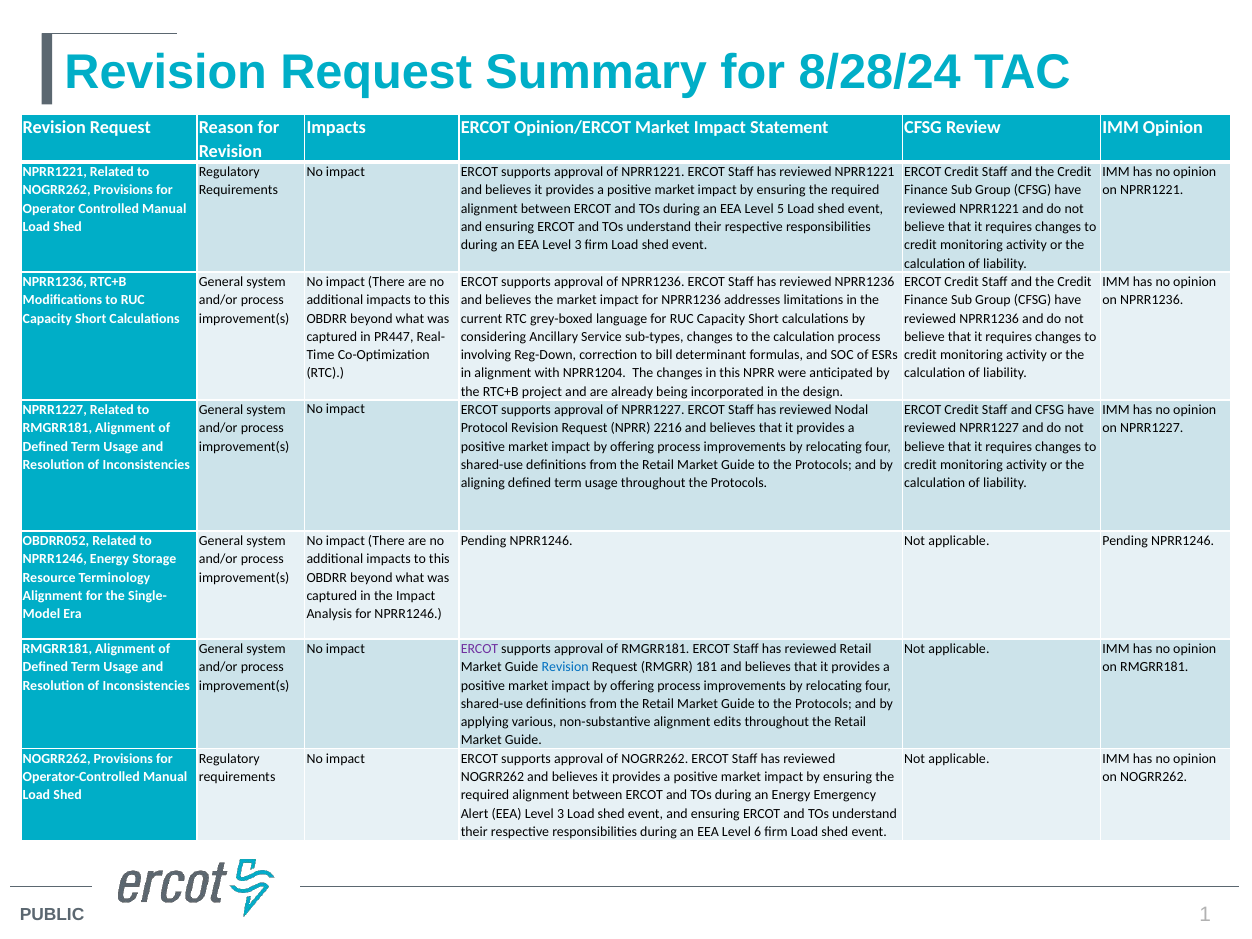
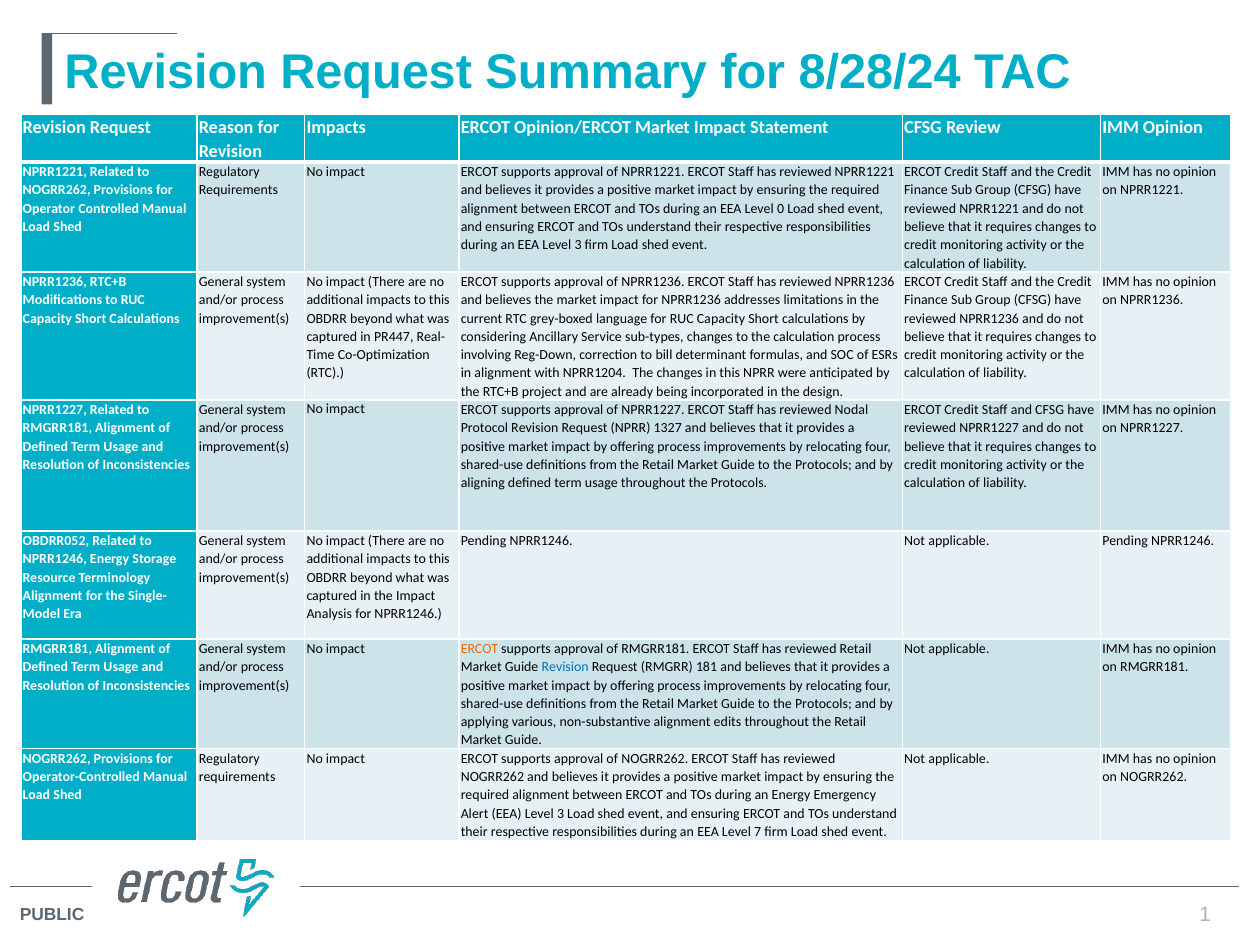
5: 5 -> 0 (781, 209)
2216: 2216 -> 1327 (668, 428)
ERCOT colour: purple -> orange (479, 649)
6: 6 -> 7 (758, 832)
